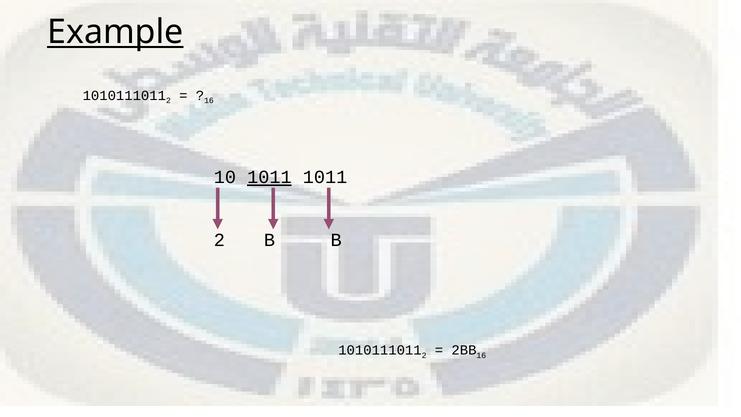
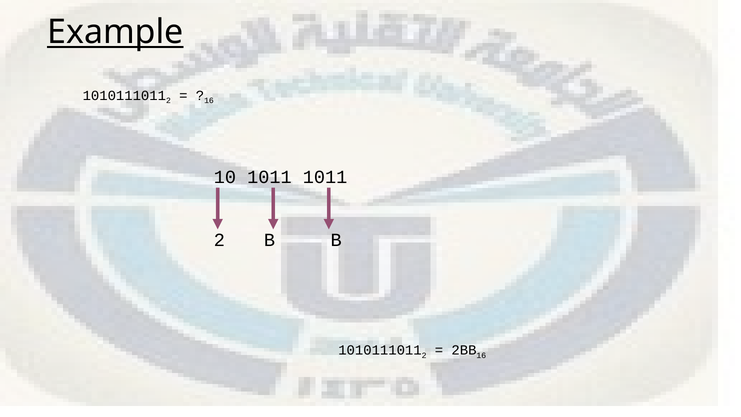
1011 underline: present -> none (269, 177)
